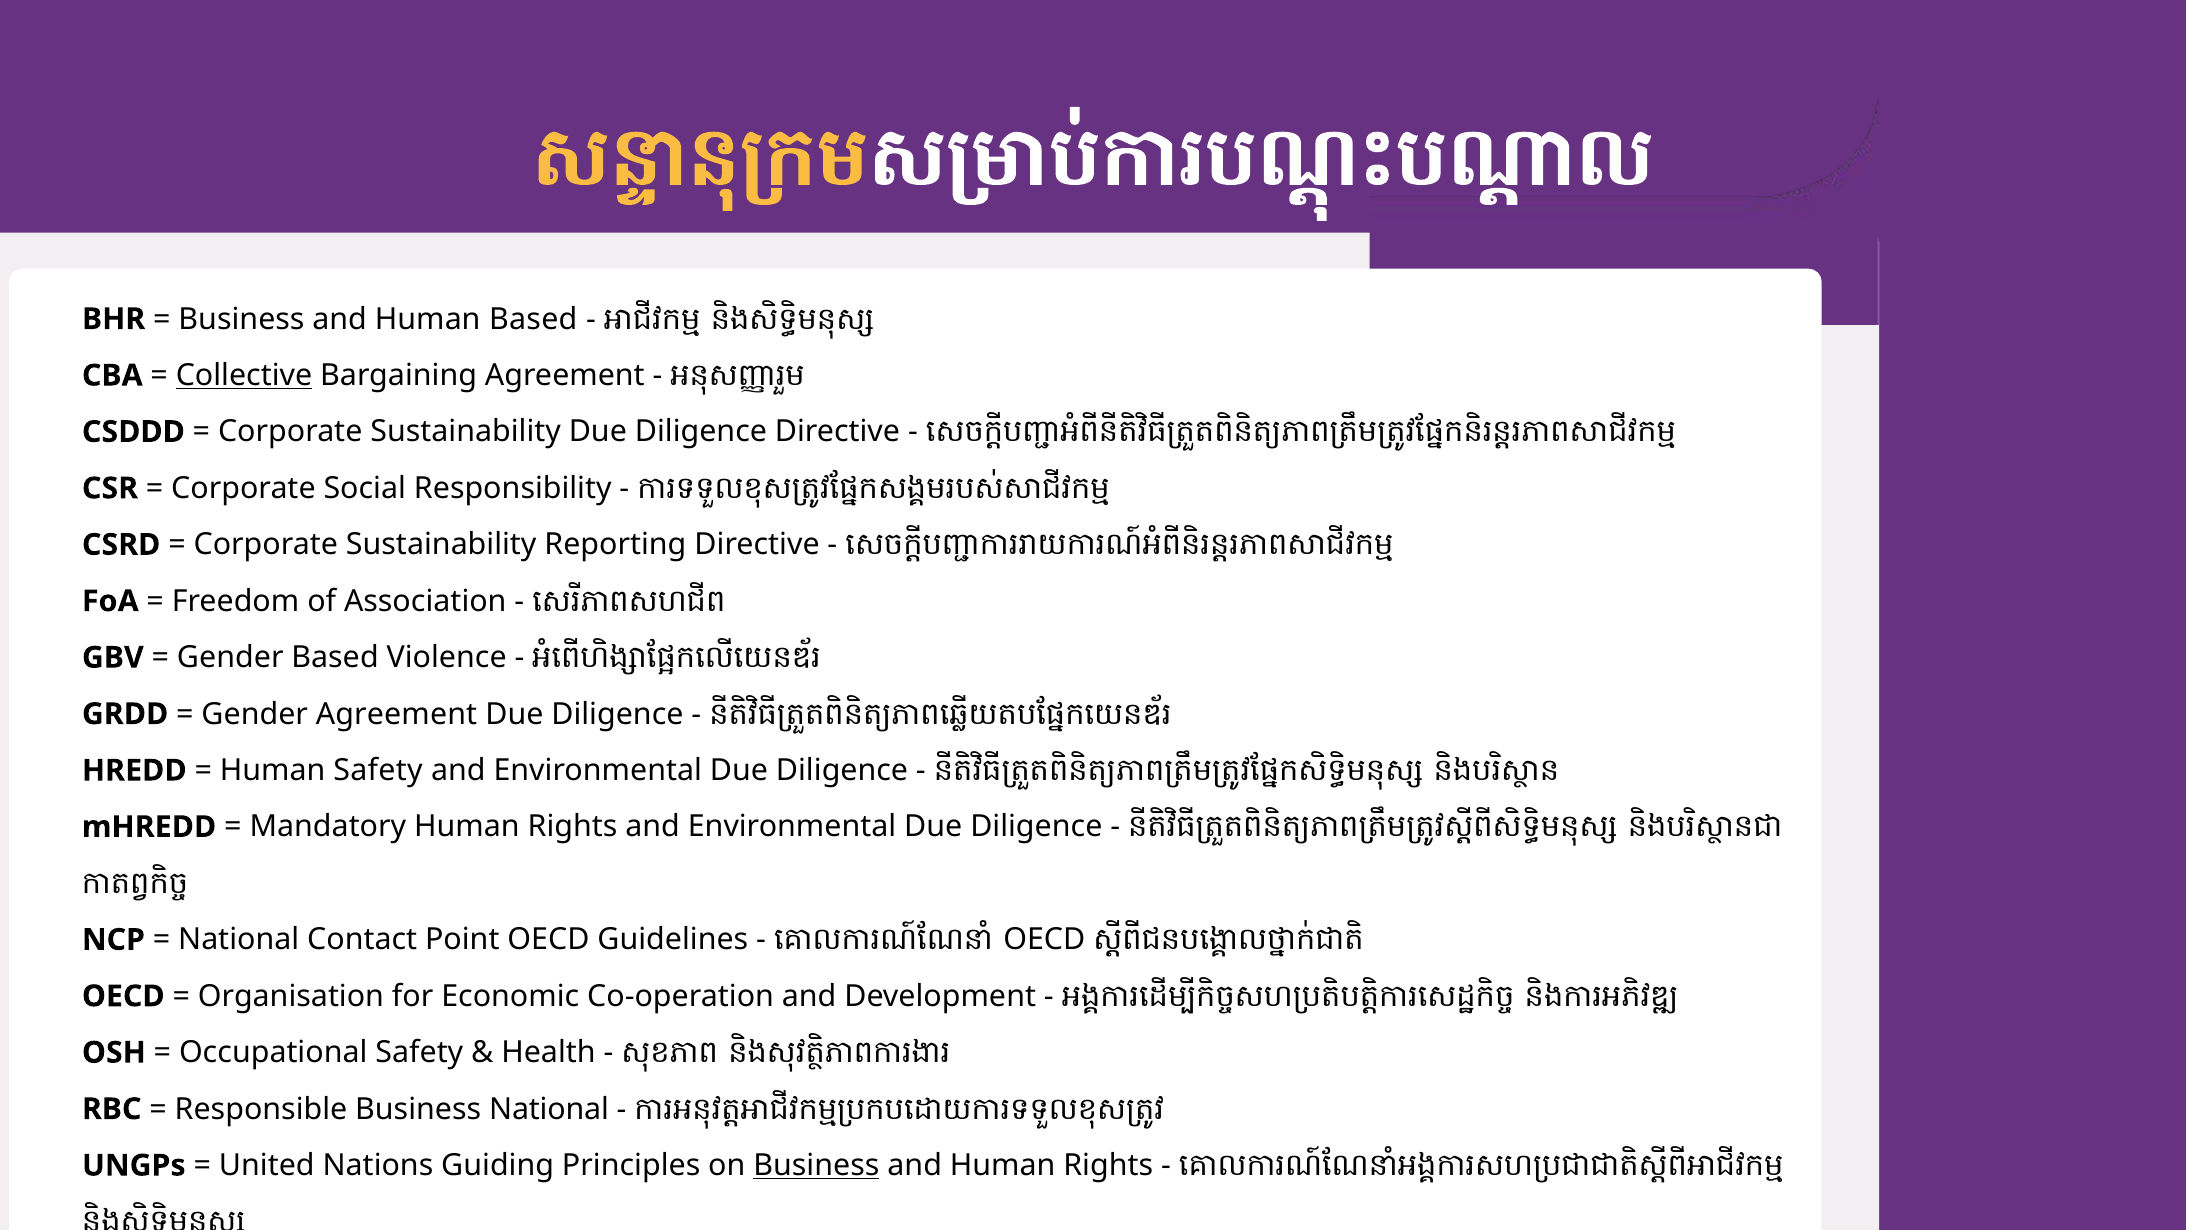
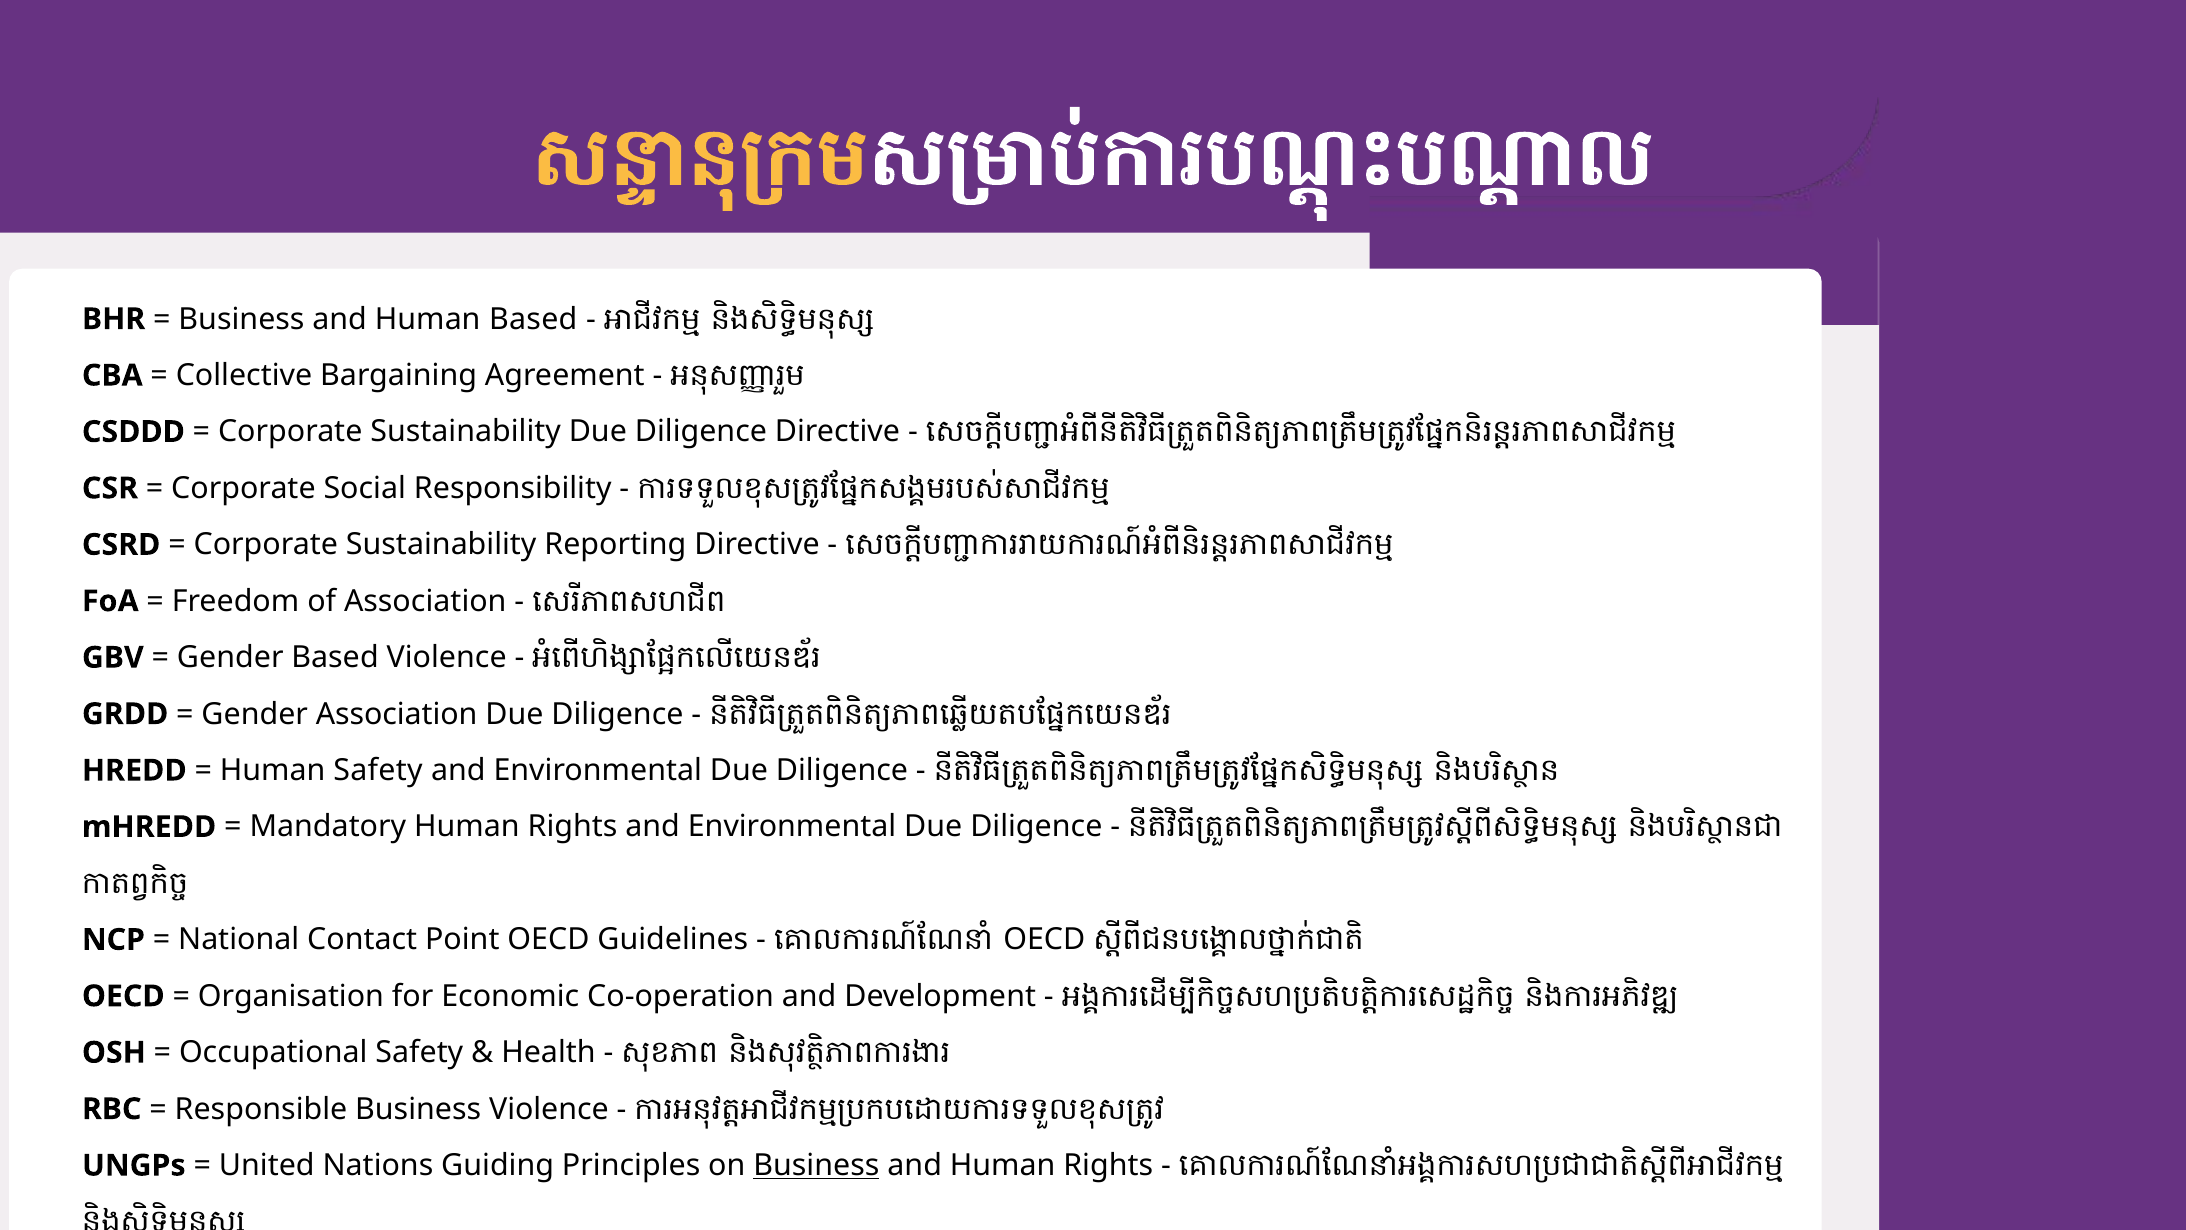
Collective underline: present -> none (244, 375)
Gender Agreement: Agreement -> Association (397, 714)
Business National: National -> Violence (549, 1109)
